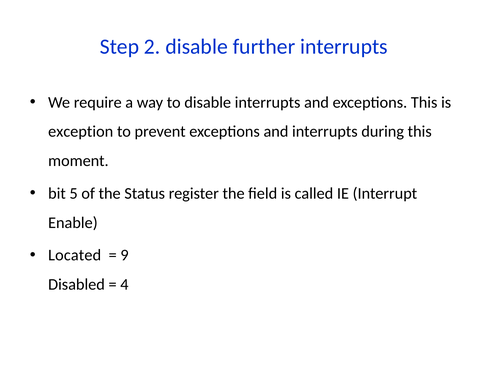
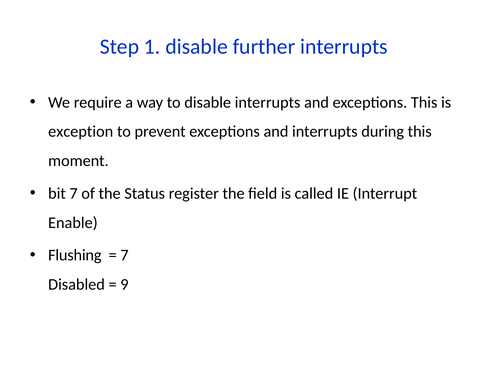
2: 2 -> 1 (152, 47)
bit 5: 5 -> 7 (74, 193)
Located: Located -> Flushing (75, 255)
9: 9 -> 7 (124, 255)
4: 4 -> 9 (124, 285)
